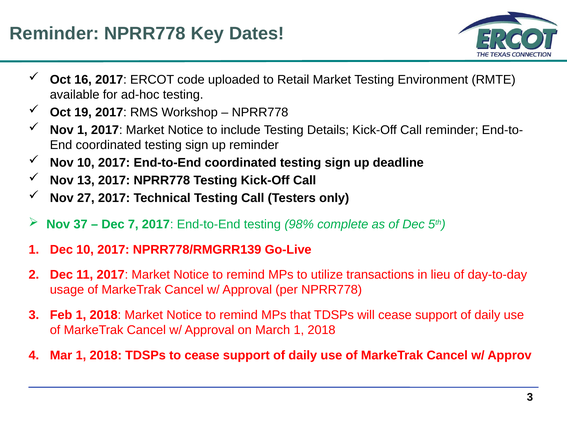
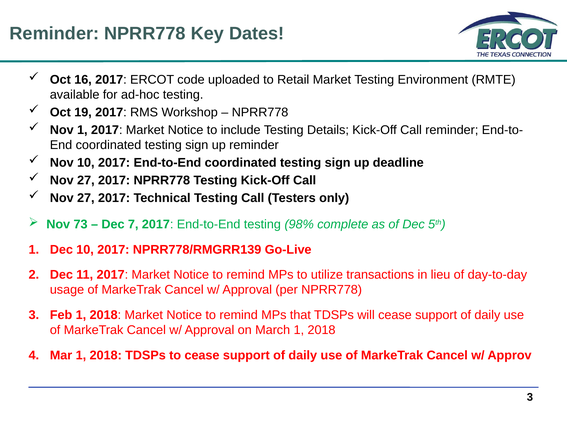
13: 13 -> 27 (86, 180)
37: 37 -> 73 (81, 225)
